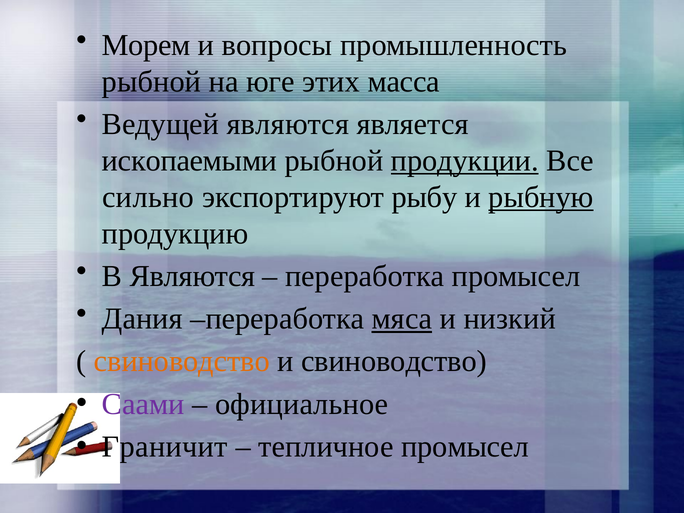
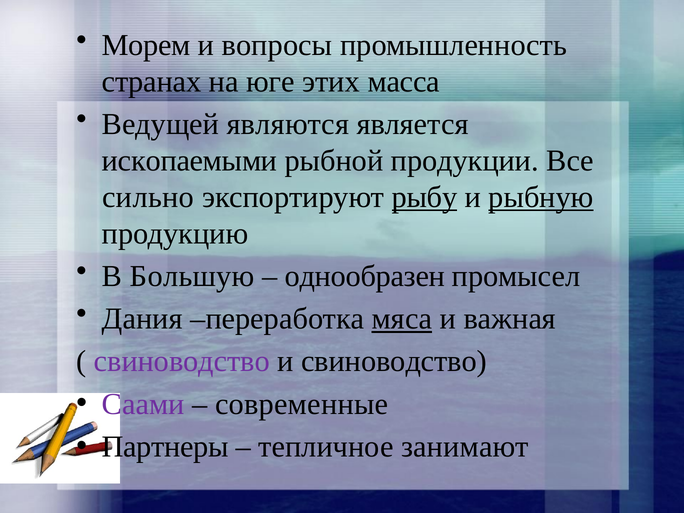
рыбной: рыбной -> странах (152, 82)
продукции underline: present -> none (465, 161)
рыбу underline: none -> present (425, 197)
В Являются: Являются -> Большую (192, 276)
переработка: переработка -> однообразен (365, 276)
низкий: низкий -> важная (510, 319)
свиноводство colour: orange -> purple (182, 361)
официальное: официальное -> современные (302, 404)
Граничит: Граничит -> Партнеры (165, 447)
тепличное промысел: промысел -> занимают (465, 447)
